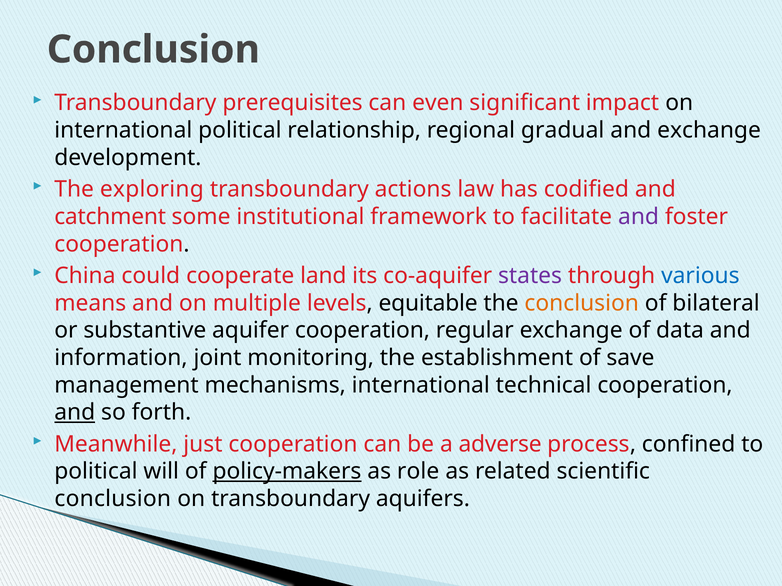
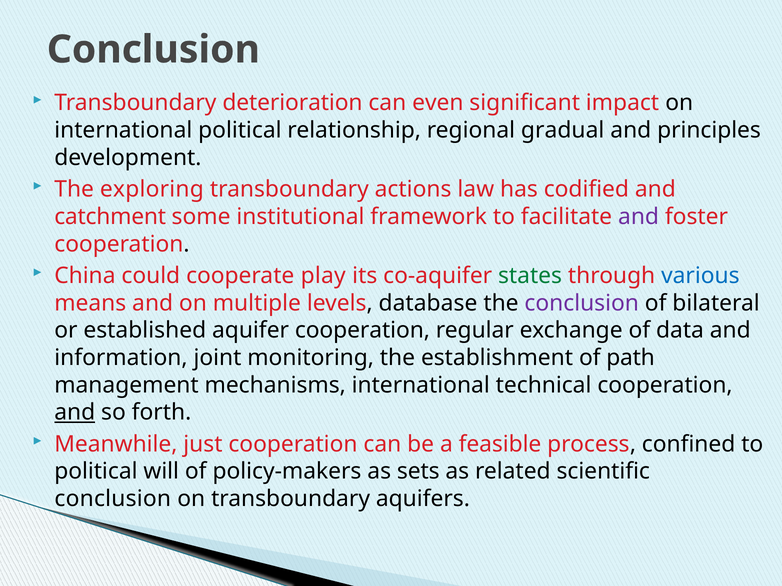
prerequisites: prerequisites -> deterioration (292, 103)
and exchange: exchange -> principles (709, 130)
land: land -> play (323, 276)
states colour: purple -> green (530, 276)
equitable: equitable -> database (428, 303)
conclusion colour: orange -> purple (582, 303)
substantive: substantive -> established (145, 331)
save: save -> path (631, 358)
adverse: adverse -> feasible (500, 444)
policy-makers underline: present -> none (287, 472)
role: role -> sets (418, 472)
